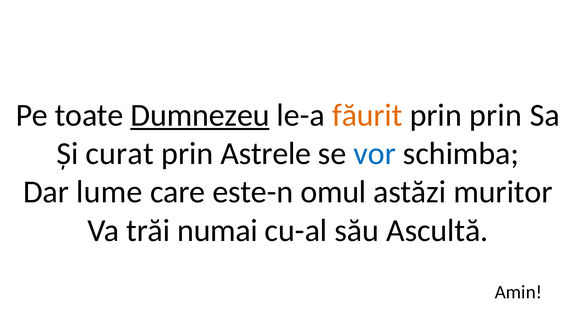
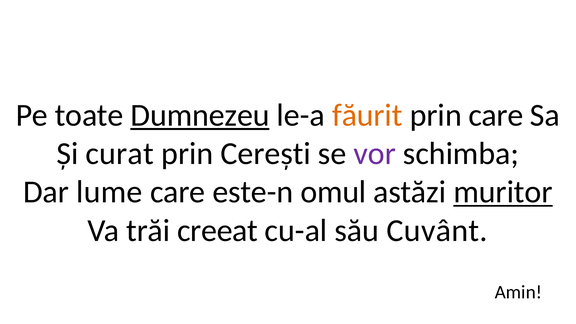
prin prin: prin -> care (496, 115)
Astrele: Astrele -> Cerești (266, 154)
vor colour: blue -> purple (375, 154)
muritor underline: none -> present (503, 192)
numai: numai -> creeat (218, 230)
Ascultă: Ascultă -> Cuvânt (437, 230)
